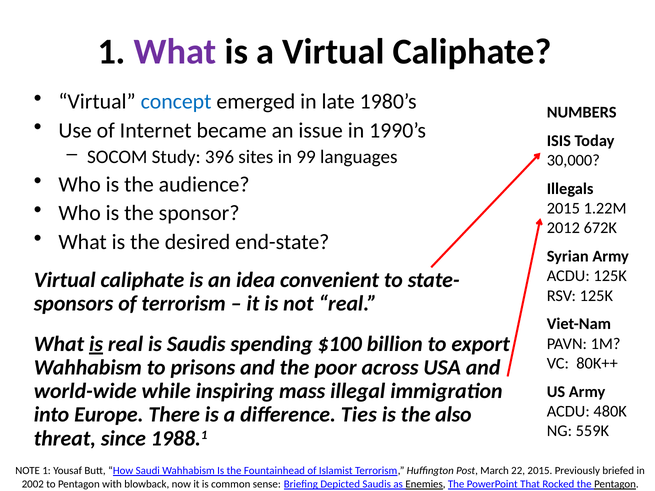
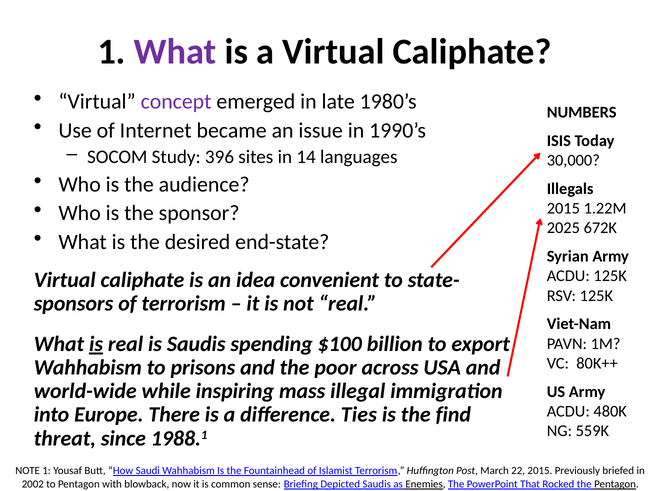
concept colour: blue -> purple (176, 102)
99: 99 -> 14 (306, 157)
2012: 2012 -> 2025 (563, 228)
also: also -> find (453, 415)
